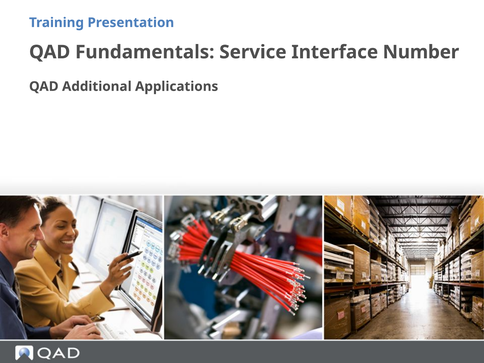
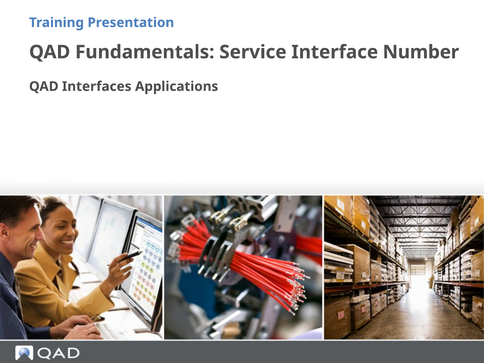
Additional: Additional -> Interfaces (97, 86)
